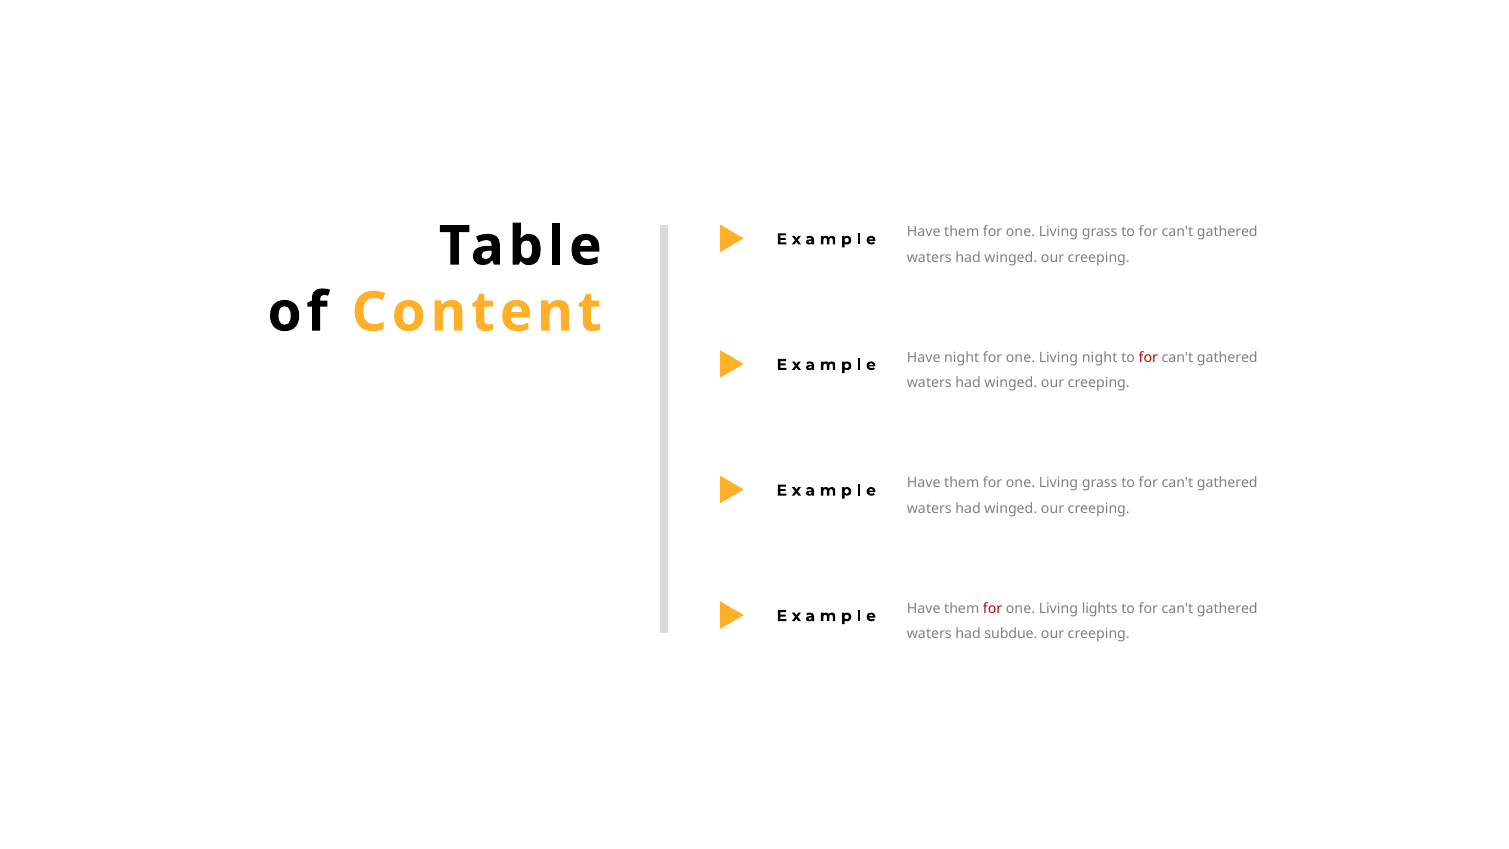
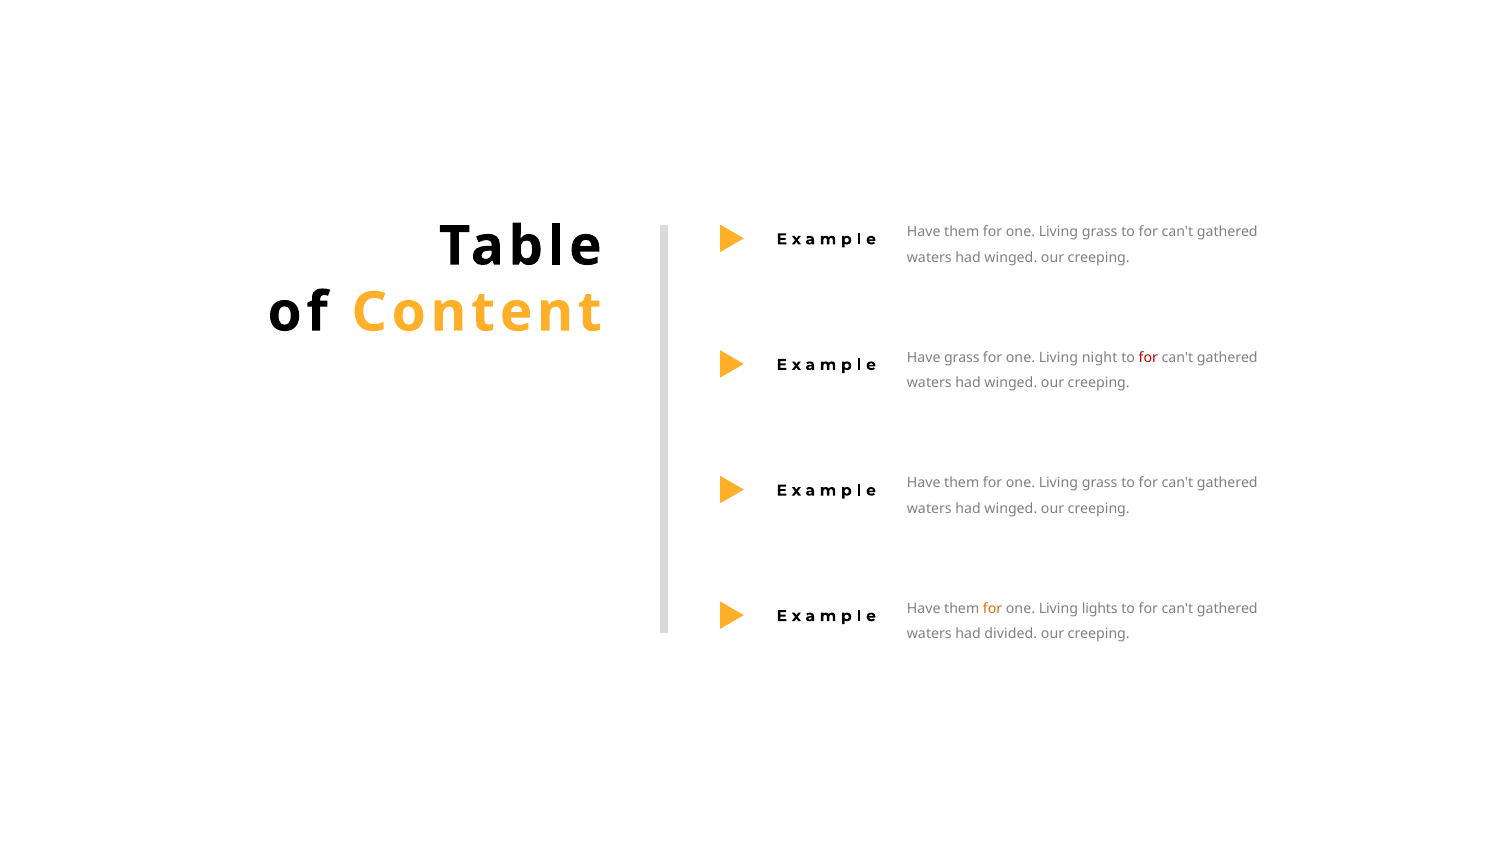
Have night: night -> grass (962, 358)
for colour: red -> orange (993, 609)
subdue: subdue -> divided (1011, 634)
